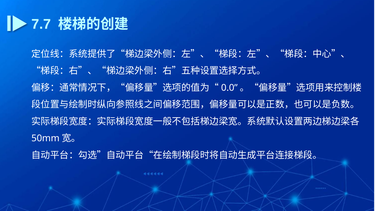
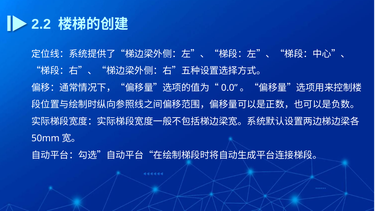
7.7: 7.7 -> 2.2 (41, 24)
